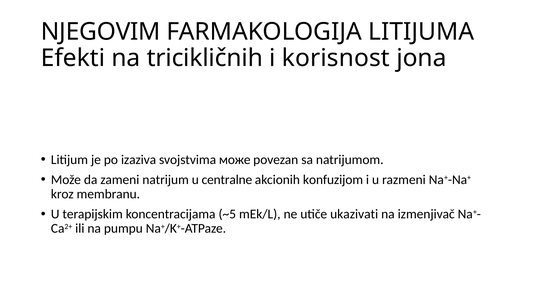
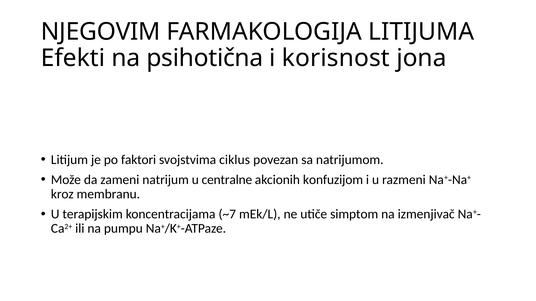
tricikličnih: tricikličnih -> psihotična (205, 58)
izaziva: izaziva -> faktori (139, 160)
може: може -> ciklus (235, 160)
~5: ~5 -> ~7 (227, 214)
ukazivati: ukazivati -> simptom (354, 214)
